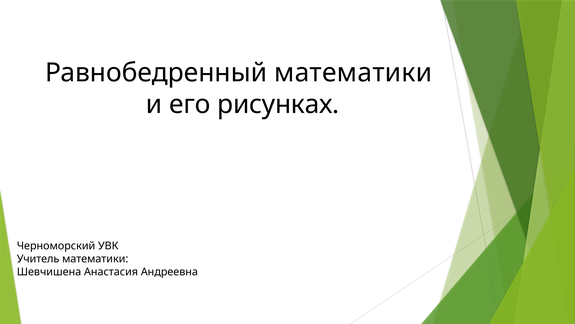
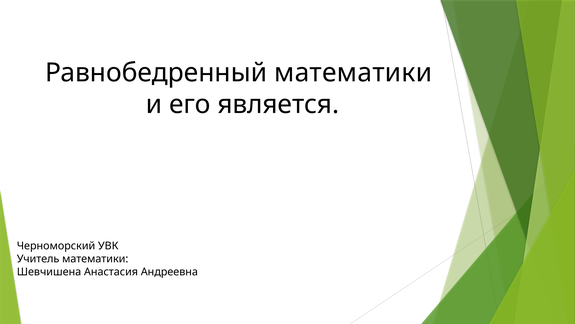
рисунках: рисунках -> является (278, 104)
